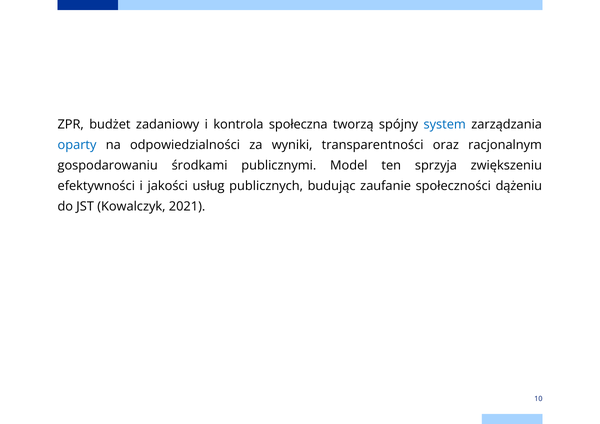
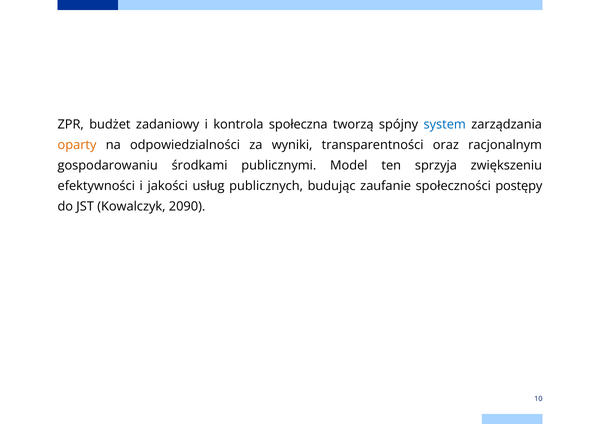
oparty colour: blue -> orange (77, 145)
dążeniu: dążeniu -> postępy (519, 186)
2021: 2021 -> 2090 (187, 207)
